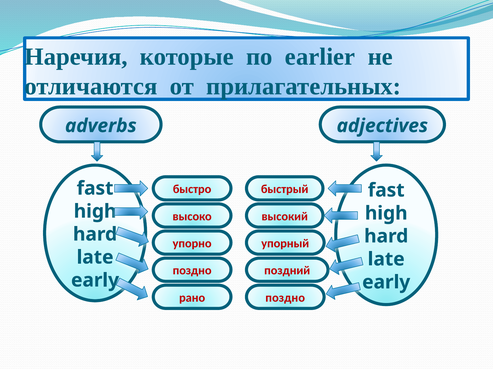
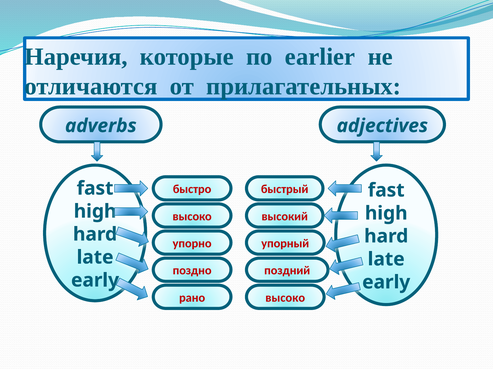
рано поздно: поздно -> высоко (285, 298)
